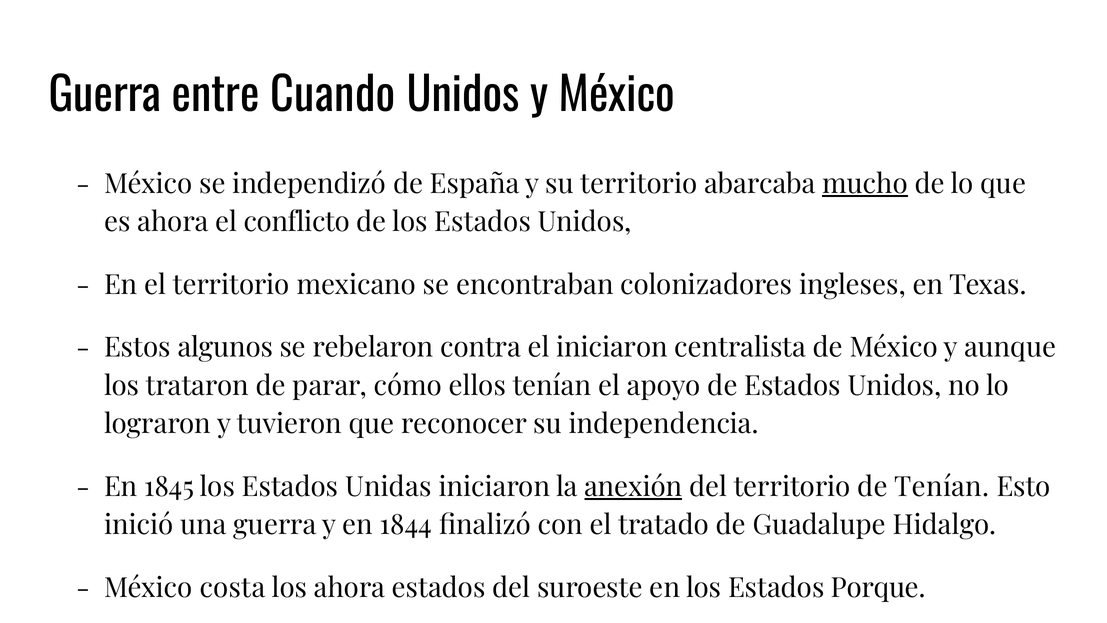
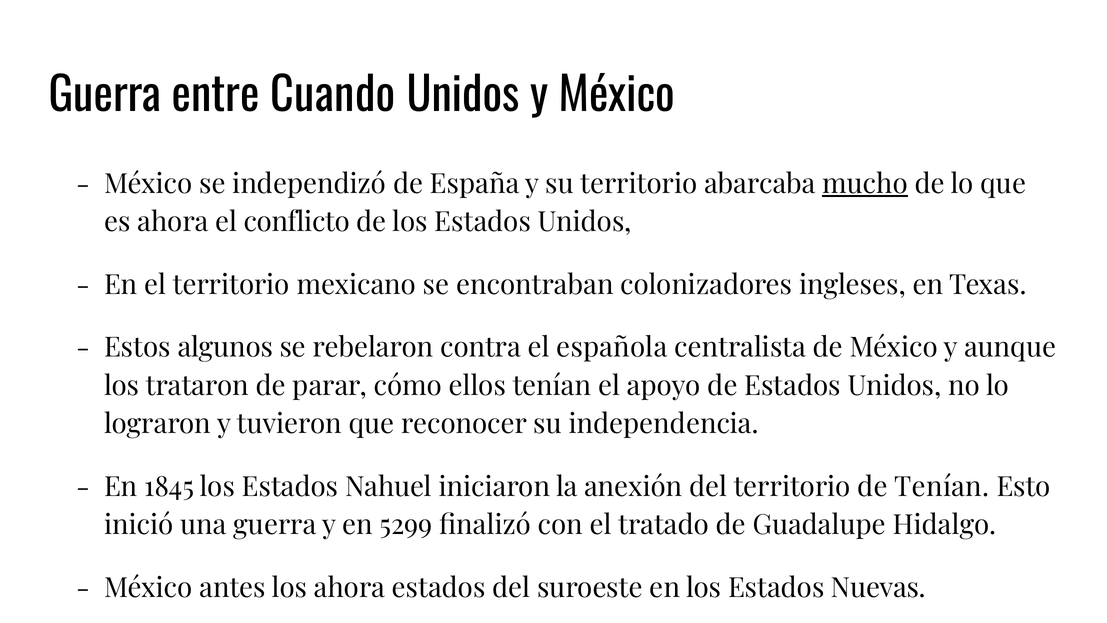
el iniciaron: iniciaron -> española (612, 348)
Unidas: Unidas -> Nahuel (388, 487)
anexión underline: present -> none (633, 487)
1844: 1844 -> 5299 (406, 525)
costa: costa -> antes (233, 588)
Porque: Porque -> Nuevas (878, 588)
